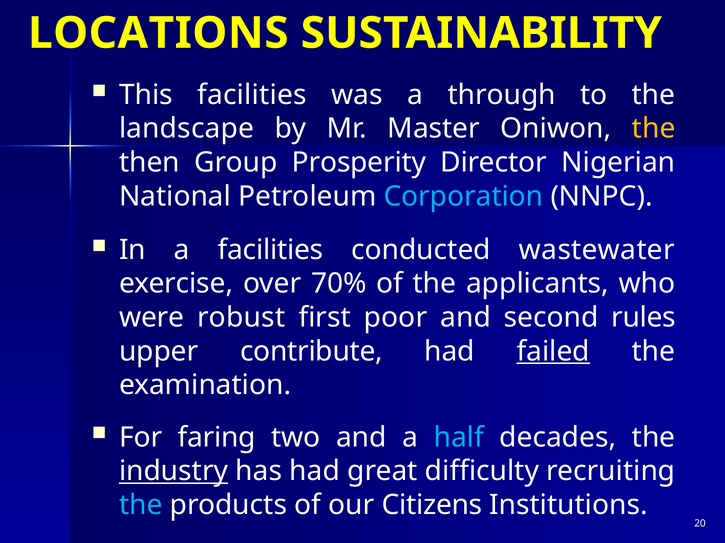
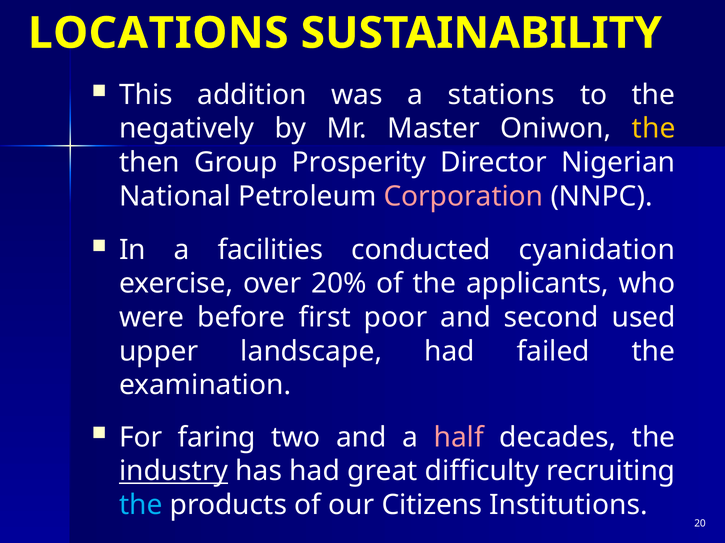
This facilities: facilities -> addition (252, 95)
through: through -> stations (501, 95)
landscape: landscape -> negatively (187, 129)
Corporation colour: light blue -> pink (463, 197)
wastewater: wastewater -> cyanidation (597, 250)
70%: 70% -> 20% (339, 284)
robust: robust -> before (241, 318)
rules: rules -> used (644, 318)
contribute: contribute -> landscape (311, 352)
failed underline: present -> none (553, 352)
half colour: light blue -> pink (459, 438)
